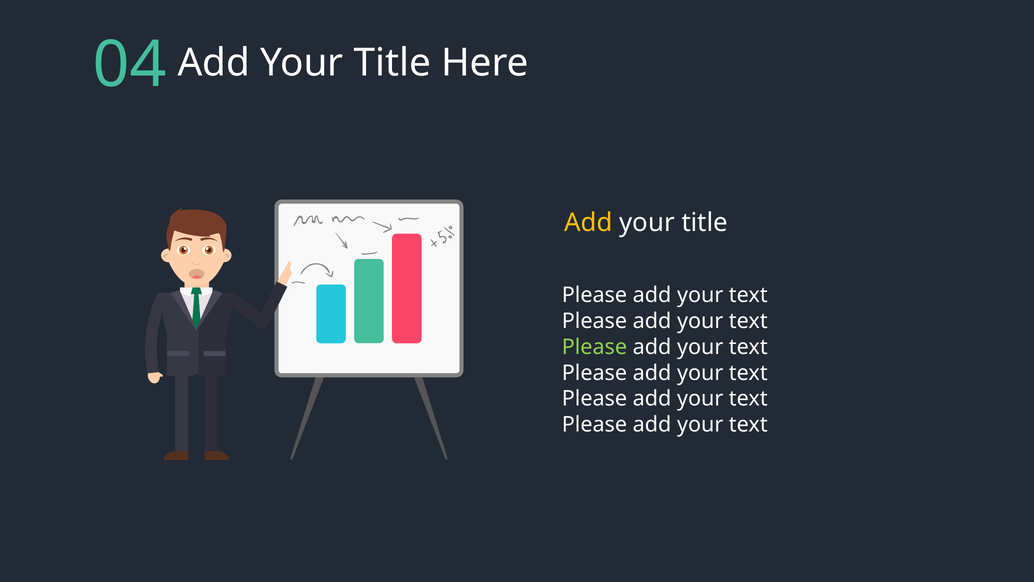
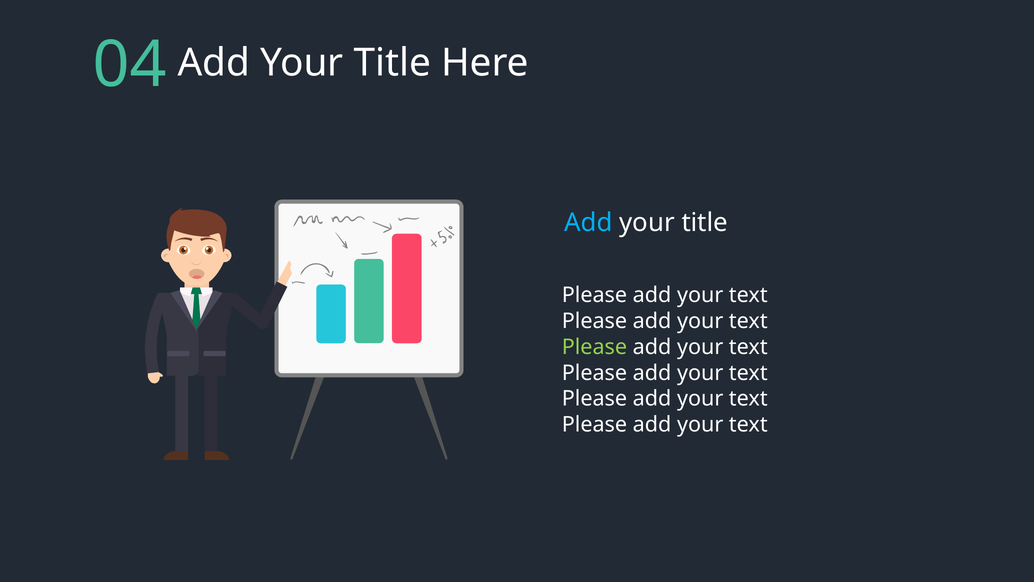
Add colour: yellow -> light blue (588, 223)
